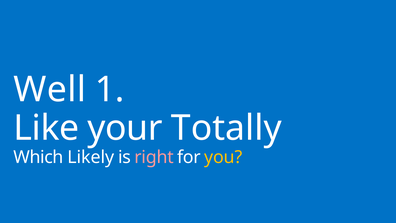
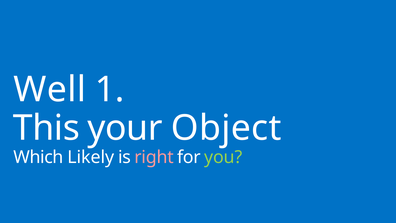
Like: Like -> This (46, 128)
Totally: Totally -> Object (226, 128)
you colour: yellow -> light green (223, 157)
